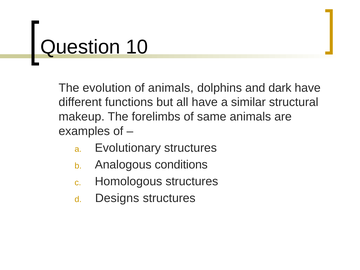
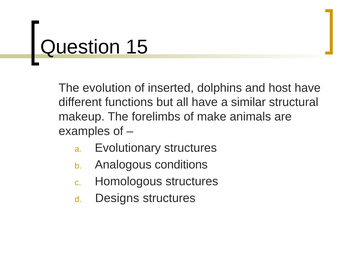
10: 10 -> 15 (137, 47)
of animals: animals -> inserted (171, 88)
dark: dark -> host (280, 88)
same: same -> make (212, 117)
